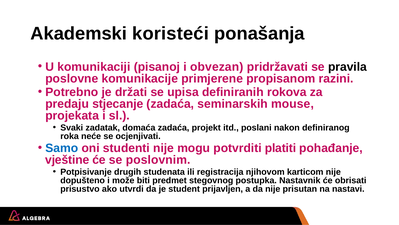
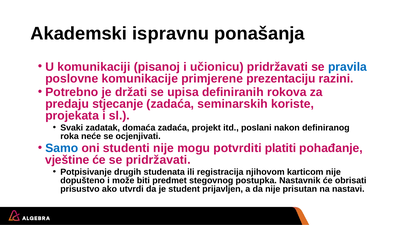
koristeći: koristeći -> ispravnu (171, 34)
obvezan: obvezan -> učionicu (217, 67)
pravila colour: black -> blue (347, 67)
propisanom: propisanom -> prezentaciju (281, 78)
mouse: mouse -> koriste (293, 104)
se poslovnim: poslovnim -> pridržavati (158, 160)
